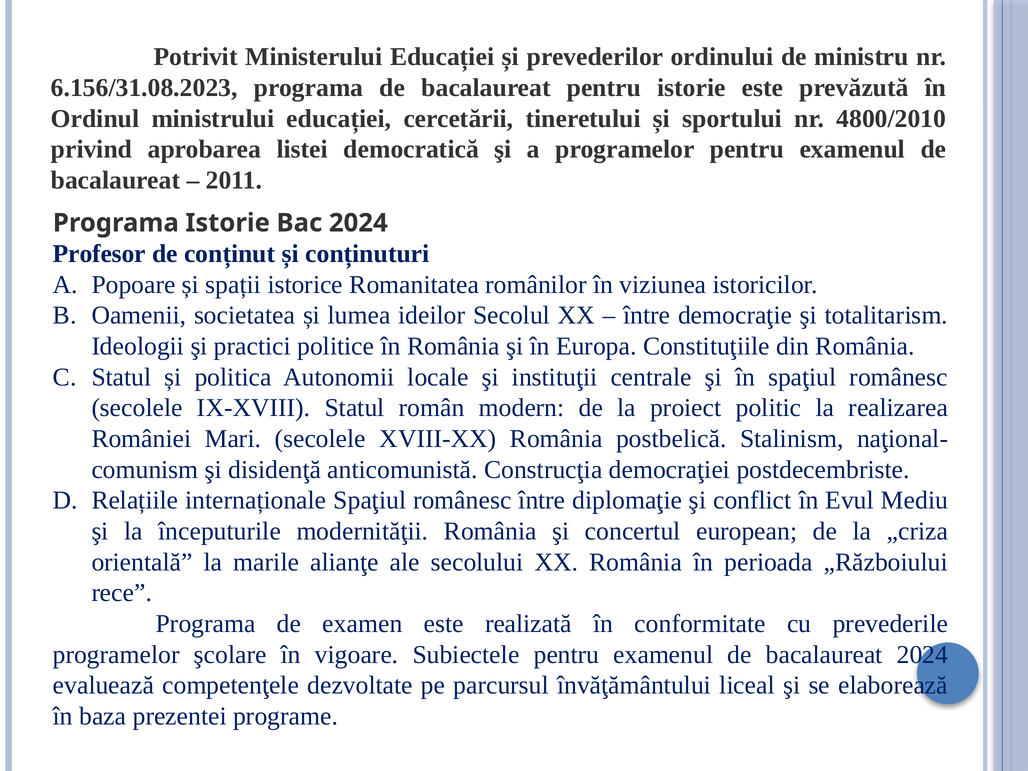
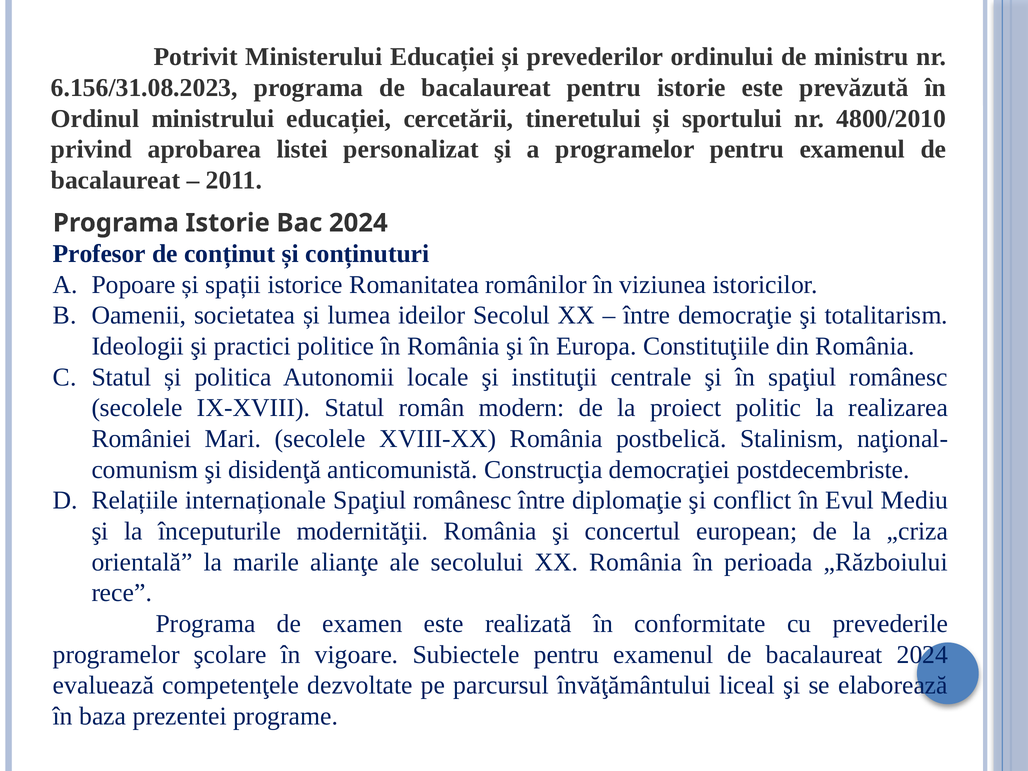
democratică: democratică -> personalizat (411, 149)
